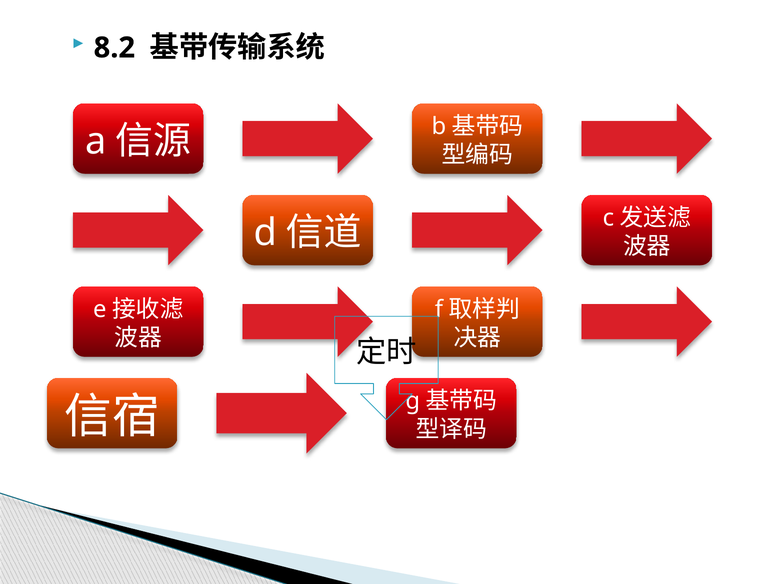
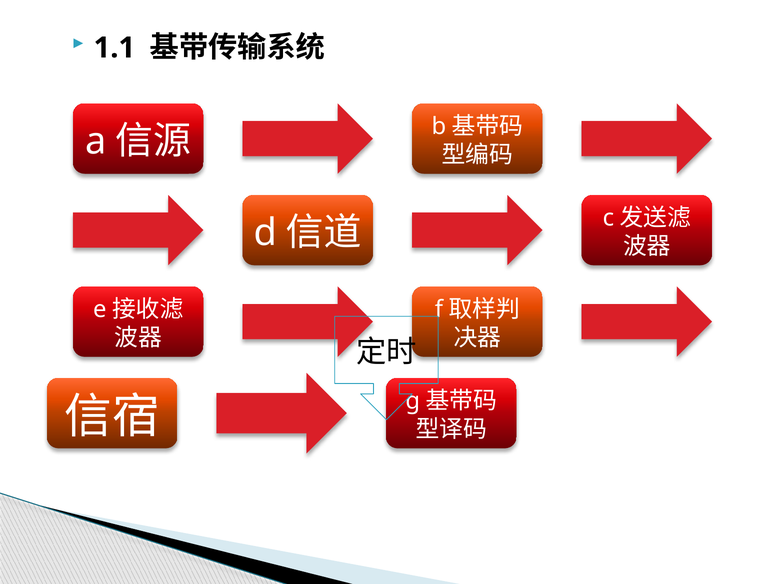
8.2: 8.2 -> 1.1 (114, 48)
